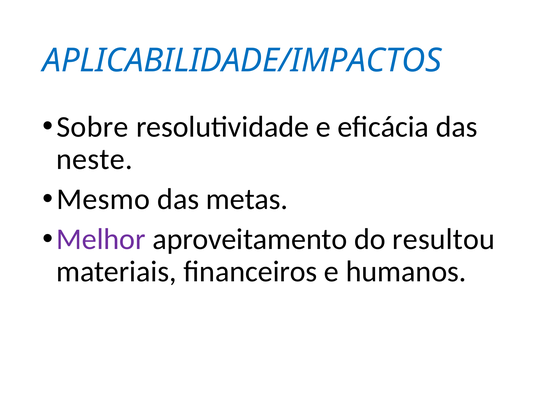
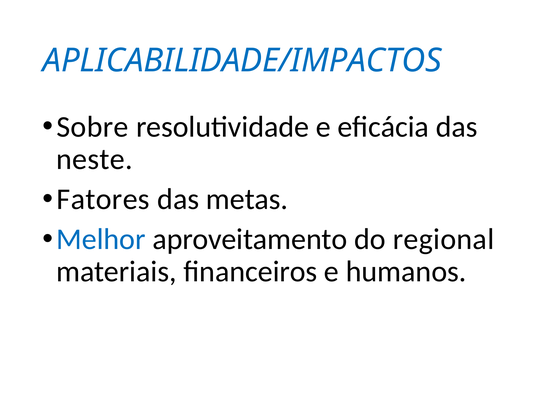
Mesmo: Mesmo -> Fatores (103, 199)
Melhor colour: purple -> blue (101, 239)
resultou: resultou -> regional (444, 239)
